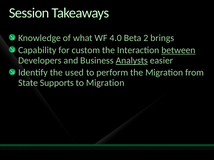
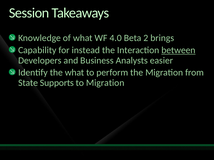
custom: custom -> instead (86, 50)
Analysts underline: present -> none (132, 61)
the used: used -> what (75, 73)
